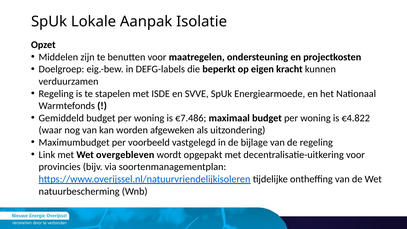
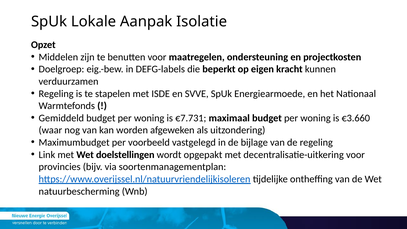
€7.486: €7.486 -> €7.731 (191, 118)
€4.822: €4.822 -> €3.660 (356, 118)
overgebleven: overgebleven -> doelstellingen (125, 155)
